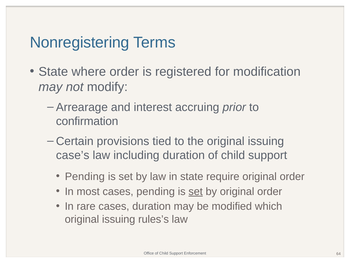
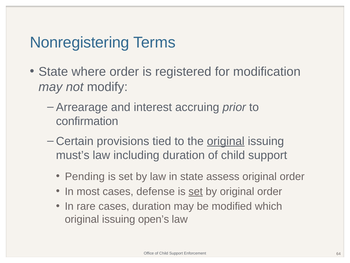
original underline: none -> present (226, 141)
case’s: case’s -> must’s (73, 155)
require: require -> assess (223, 176)
cases pending: pending -> defense (156, 191)
rules’s: rules’s -> open’s (154, 219)
